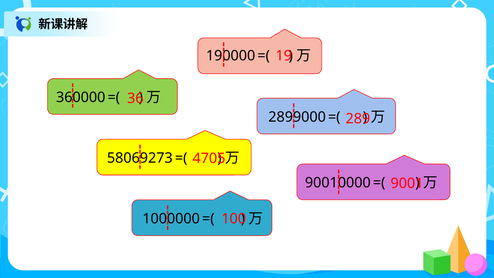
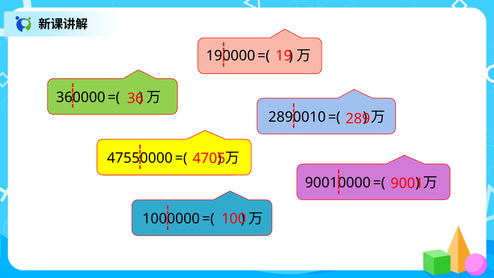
2899000: 2899000 -> 2890010 (297, 117)
58069273: 58069273 -> 47550000 (140, 158)
